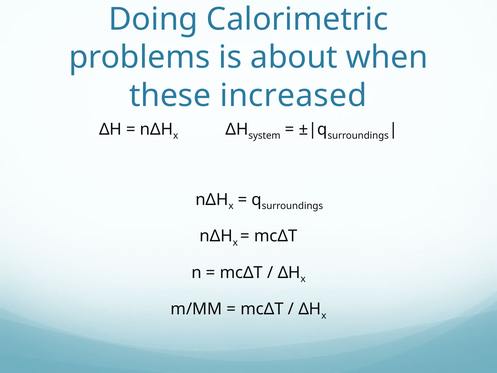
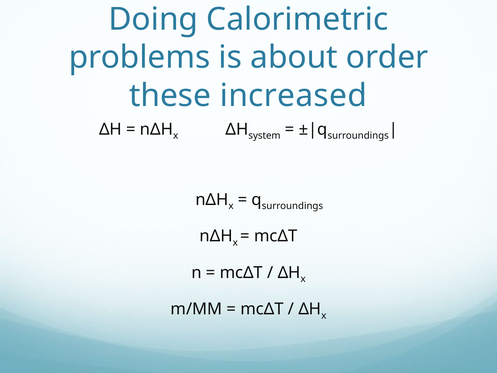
when: when -> order (387, 57)
